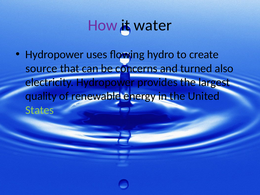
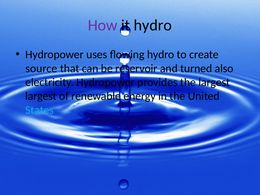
it water: water -> hydro (153, 25)
concerns: concerns -> reservoir (136, 68)
quality: quality -> largest (41, 96)
States colour: light green -> light blue (40, 110)
